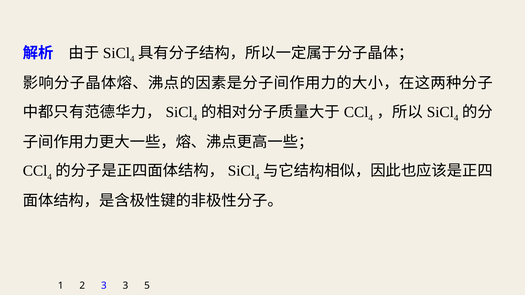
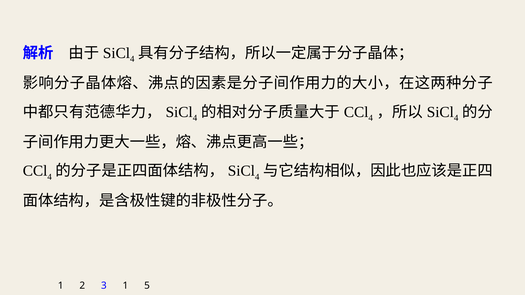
3 3: 3 -> 1 (125, 286)
